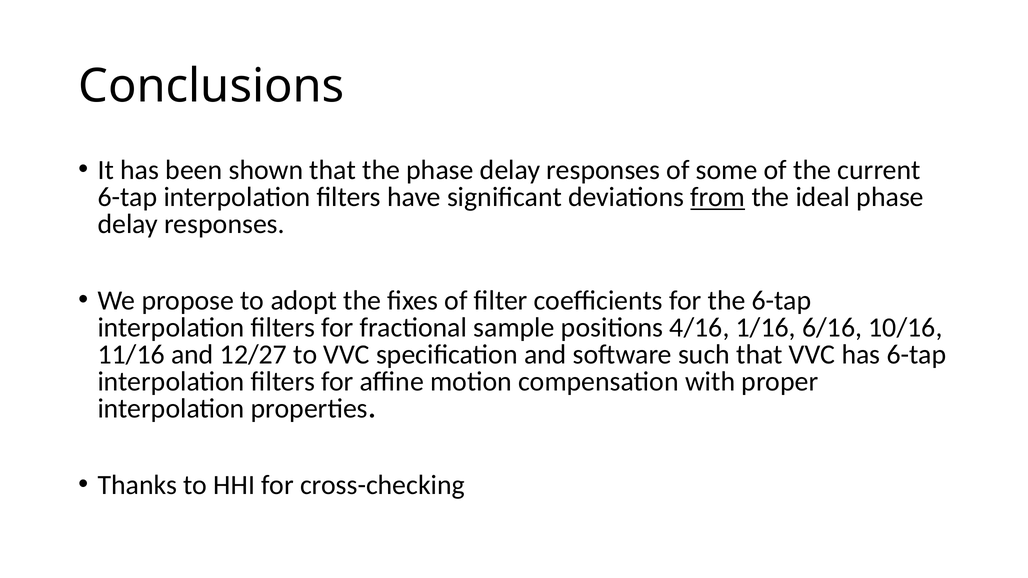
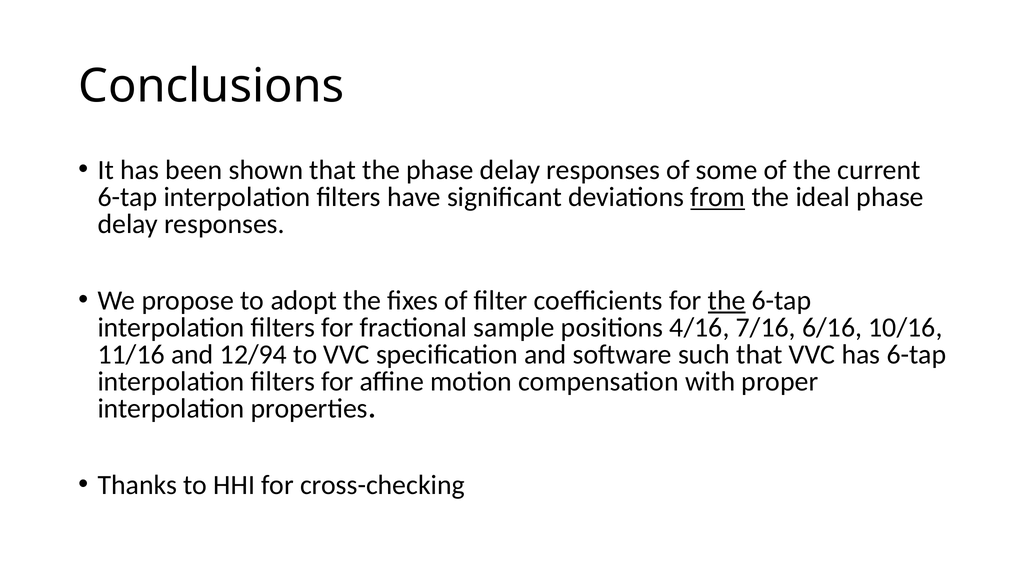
the underline: none -> present (727, 301)
1/16: 1/16 -> 7/16 (766, 328)
12/27: 12/27 -> 12/94 (254, 355)
